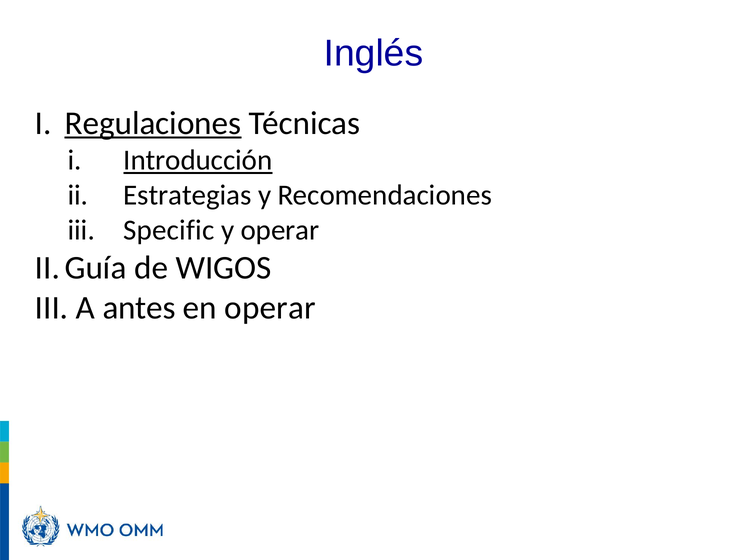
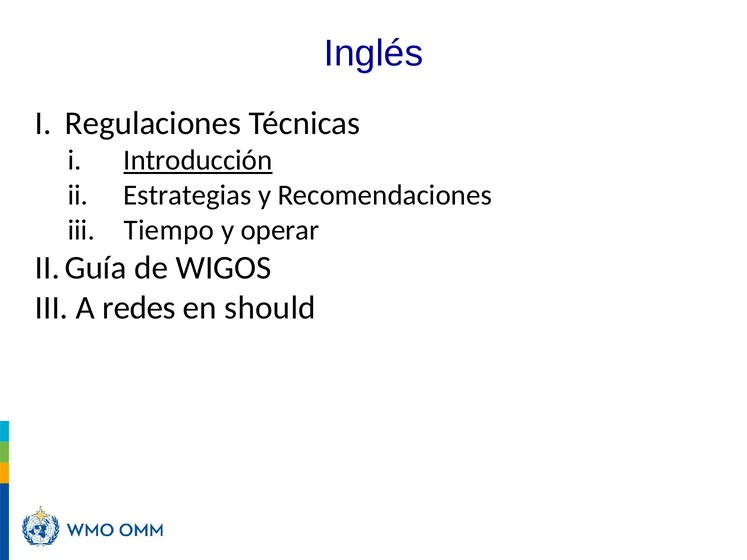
Regulaciones underline: present -> none (153, 123)
Specific: Specific -> Tiempo (169, 230)
antes: antes -> redes (139, 308)
en operar: operar -> should (270, 308)
